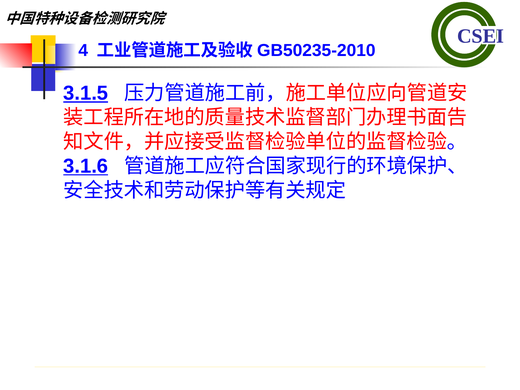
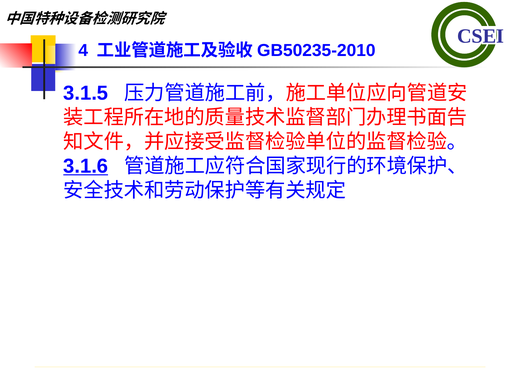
3.1.5 underline: present -> none (86, 93)
